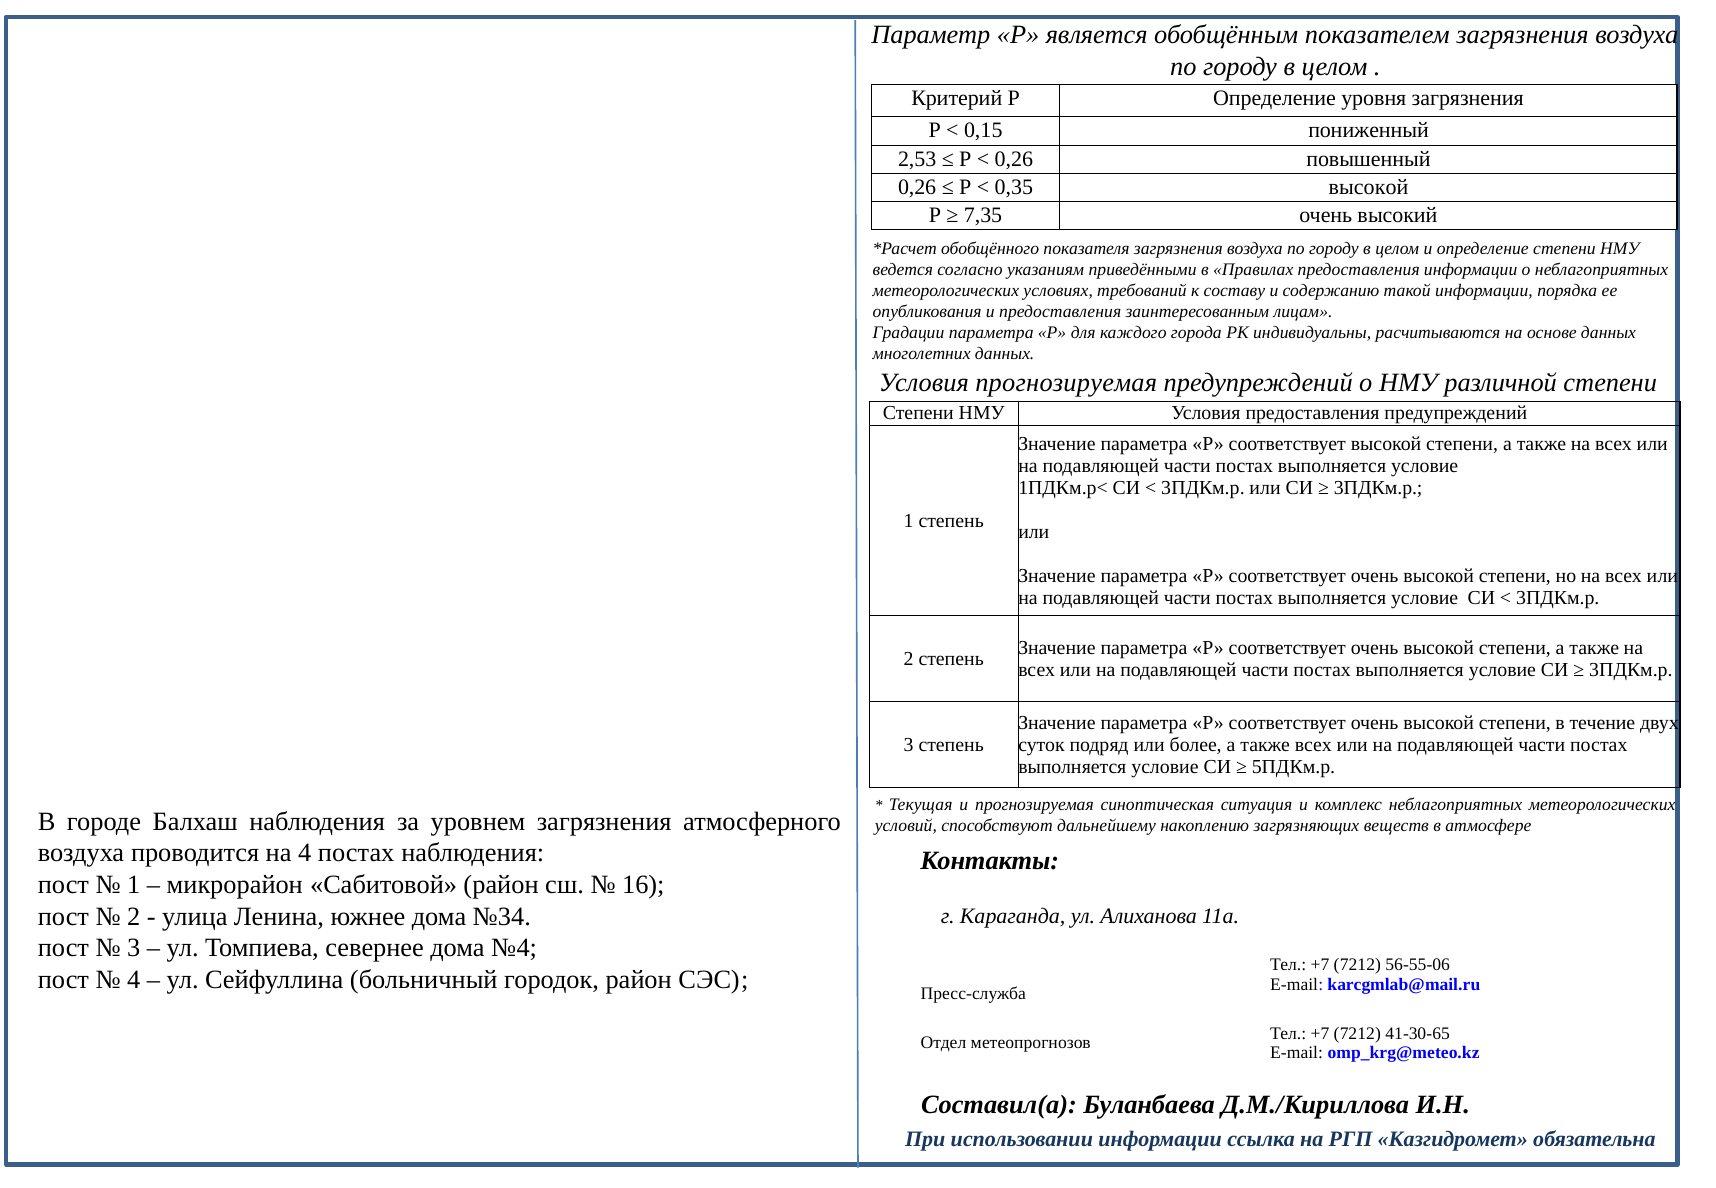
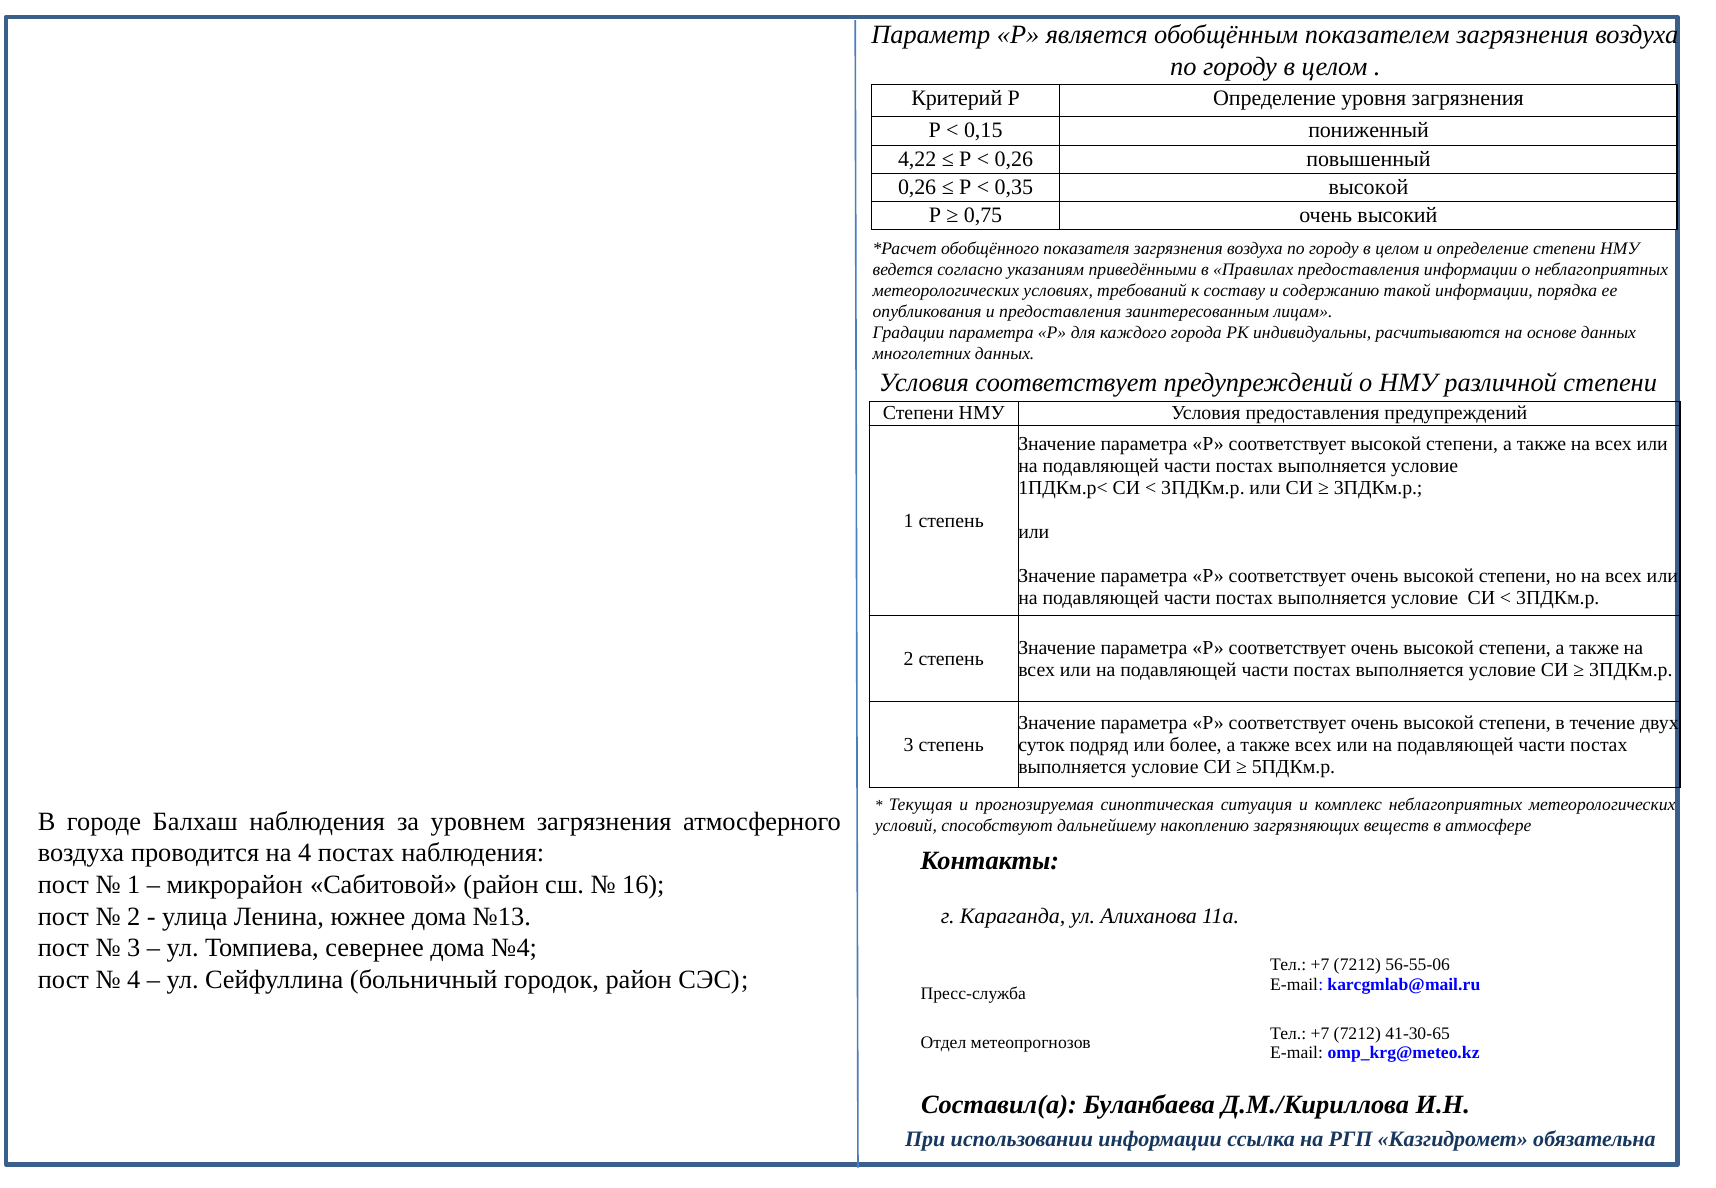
2,53: 2,53 -> 4,22 (917, 159)
7,35: 7,35 -> 0,75 (983, 216)
Условия прогнозируемая: прогнозируемая -> соответствует (1066, 382)
№34: №34 -> №13 (502, 916)
